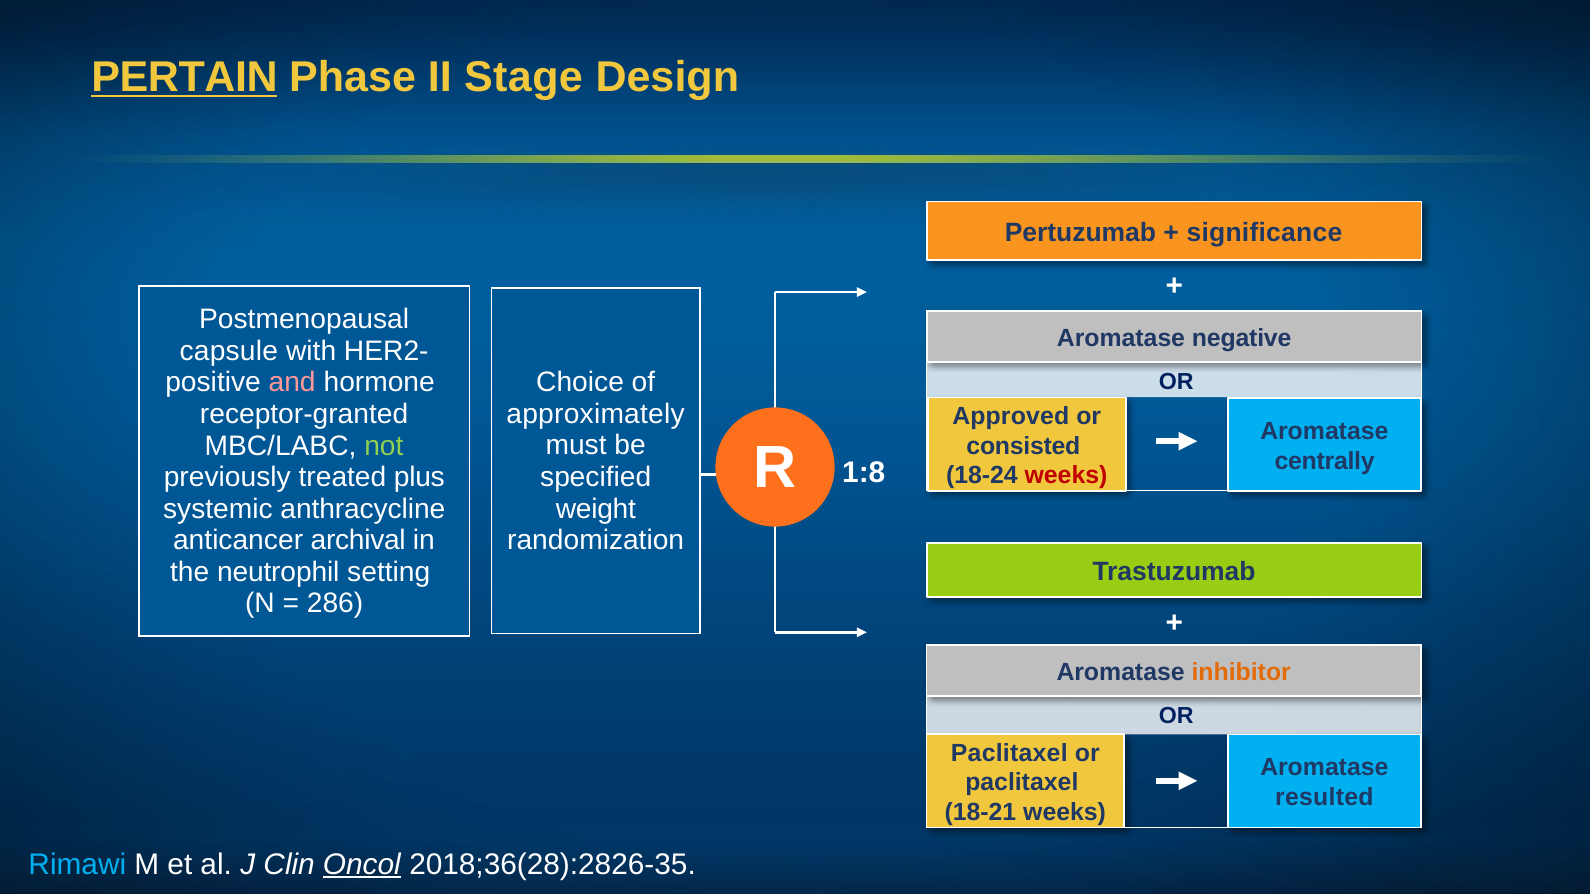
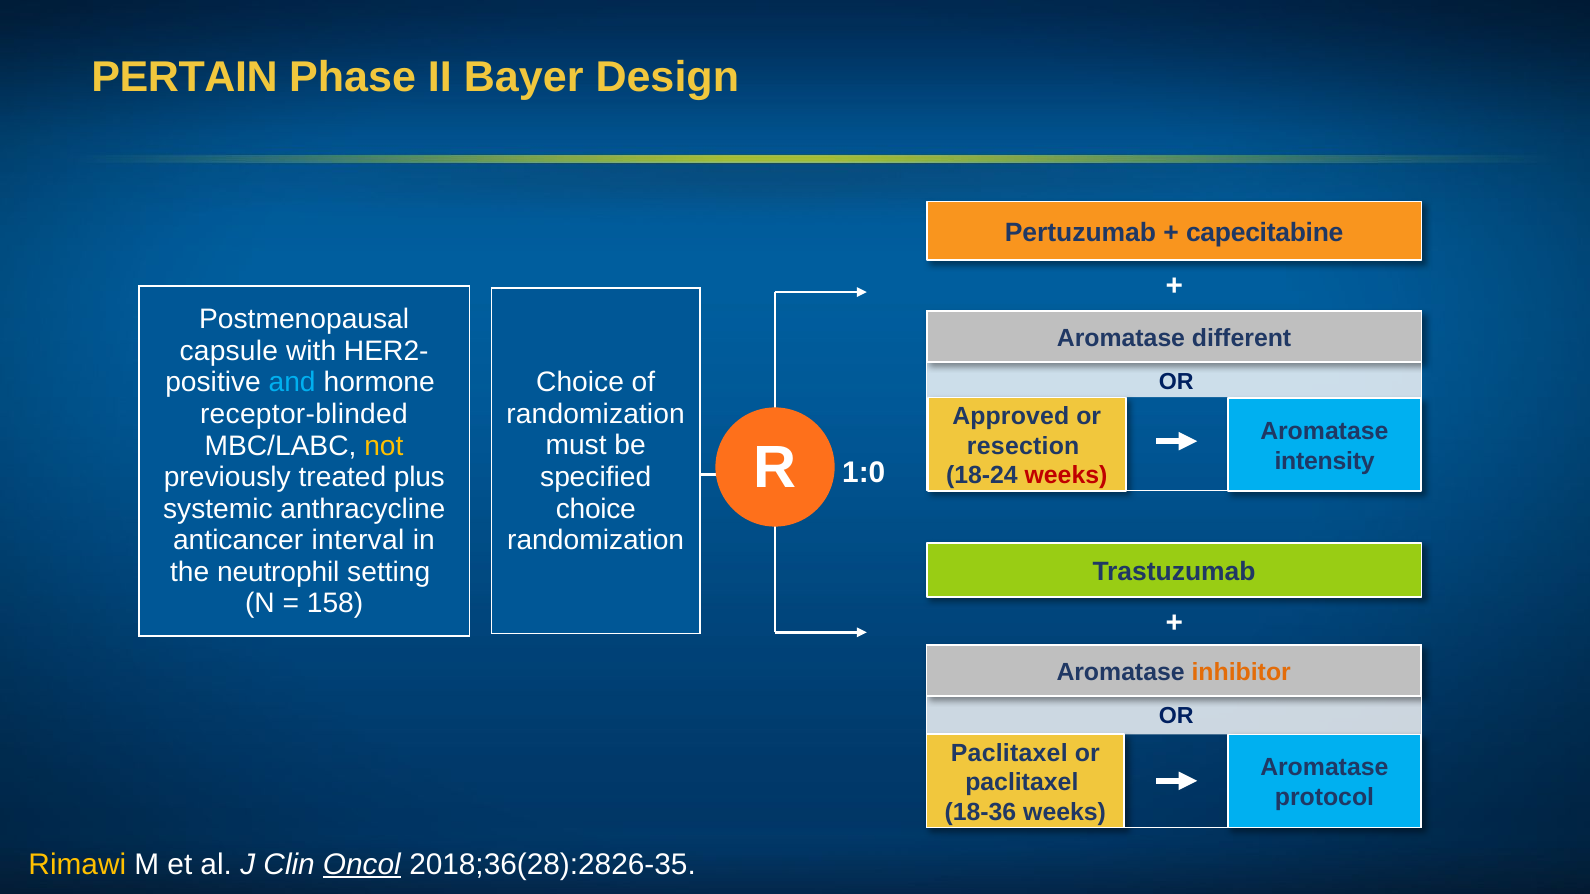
PERTAIN underline: present -> none (184, 78)
Stage: Stage -> Bayer (524, 78)
significance: significance -> capecitabine (1265, 233)
negative: negative -> different (1242, 338)
and colour: pink -> light blue (292, 383)
approximately: approximately -> randomization (596, 414)
receptor-granted: receptor-granted -> receptor-blinded (304, 414)
not colour: light green -> yellow (384, 446)
consisted: consisted -> resection (1023, 446)
centrally: centrally -> intensity (1325, 461)
1:8: 1:8 -> 1:0 (864, 473)
weight: weight -> choice (596, 509)
archival: archival -> interval (358, 541)
286: 286 -> 158 (335, 604)
resulted: resulted -> protocol (1324, 798)
18-21: 18-21 -> 18-36 (980, 813)
Rimawi colour: light blue -> yellow (77, 865)
